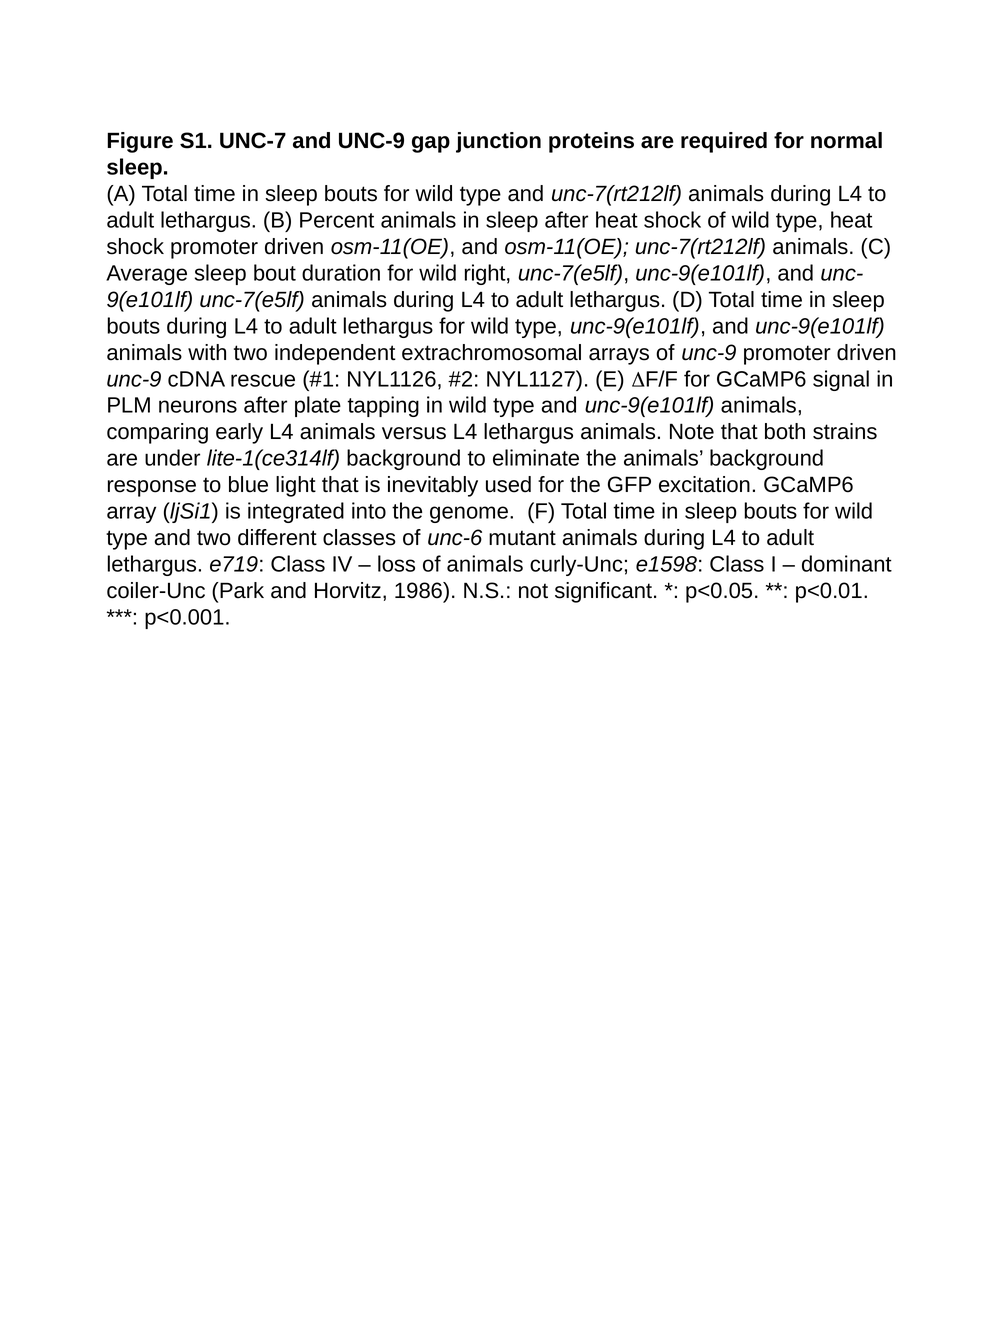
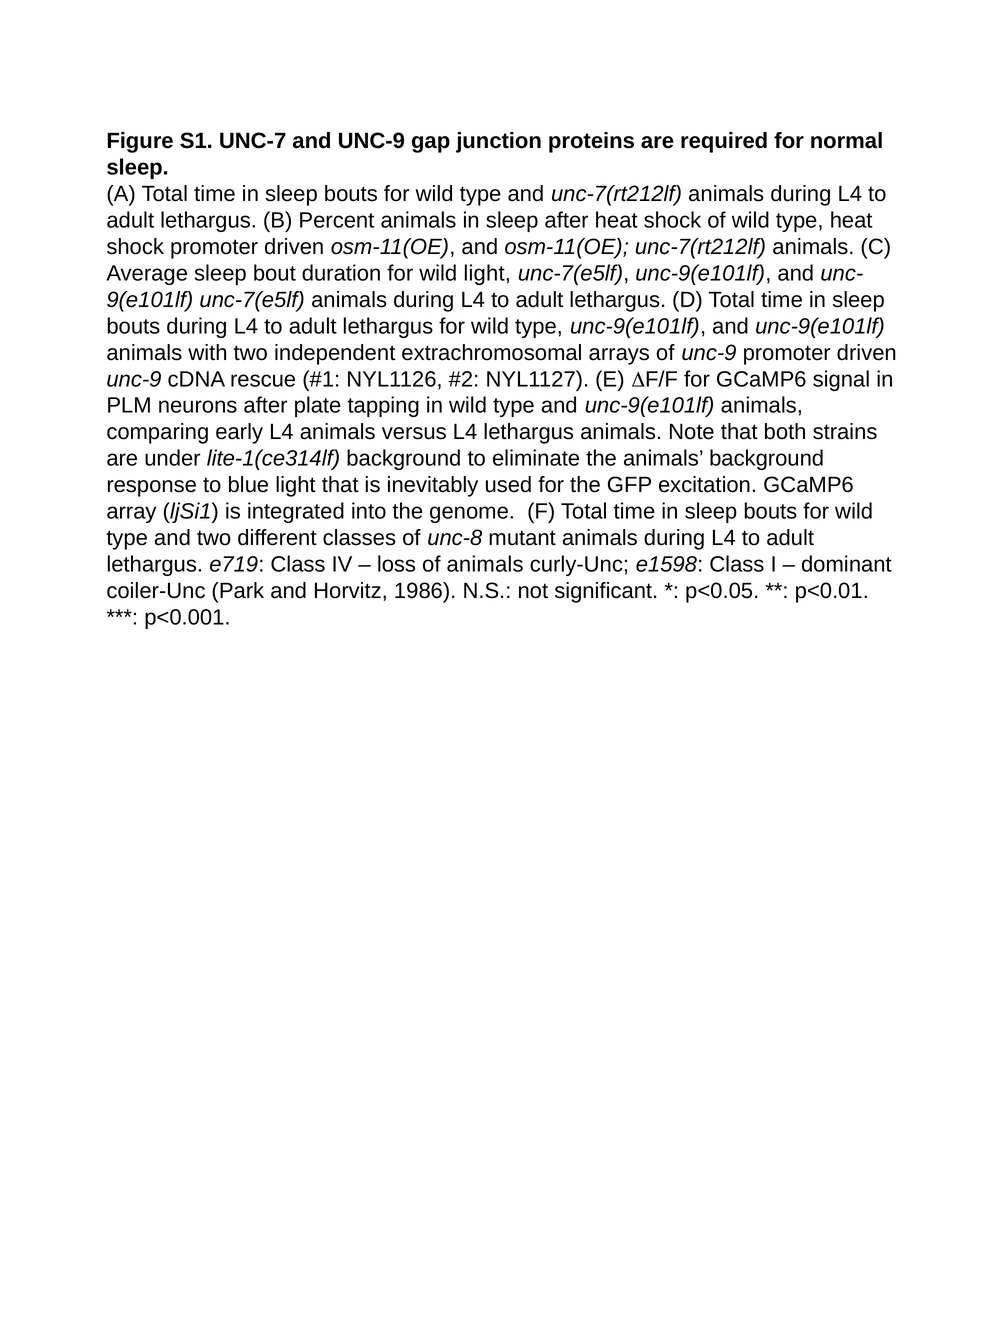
wild right: right -> light (487, 273)
unc-6: unc-6 -> unc-8 (455, 538)
